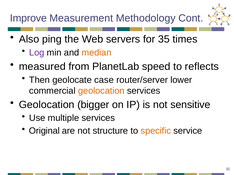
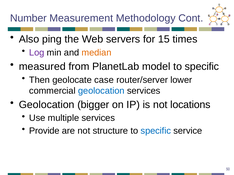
Improve: Improve -> Number (28, 18)
35: 35 -> 15 (164, 39)
speed: speed -> model (156, 67)
reflects: reflects -> specific (202, 67)
geolocation colour: orange -> blue (101, 91)
sensitive: sensitive -> locations (190, 105)
Original: Original -> Provide (44, 131)
specific colour: orange -> blue (156, 131)
